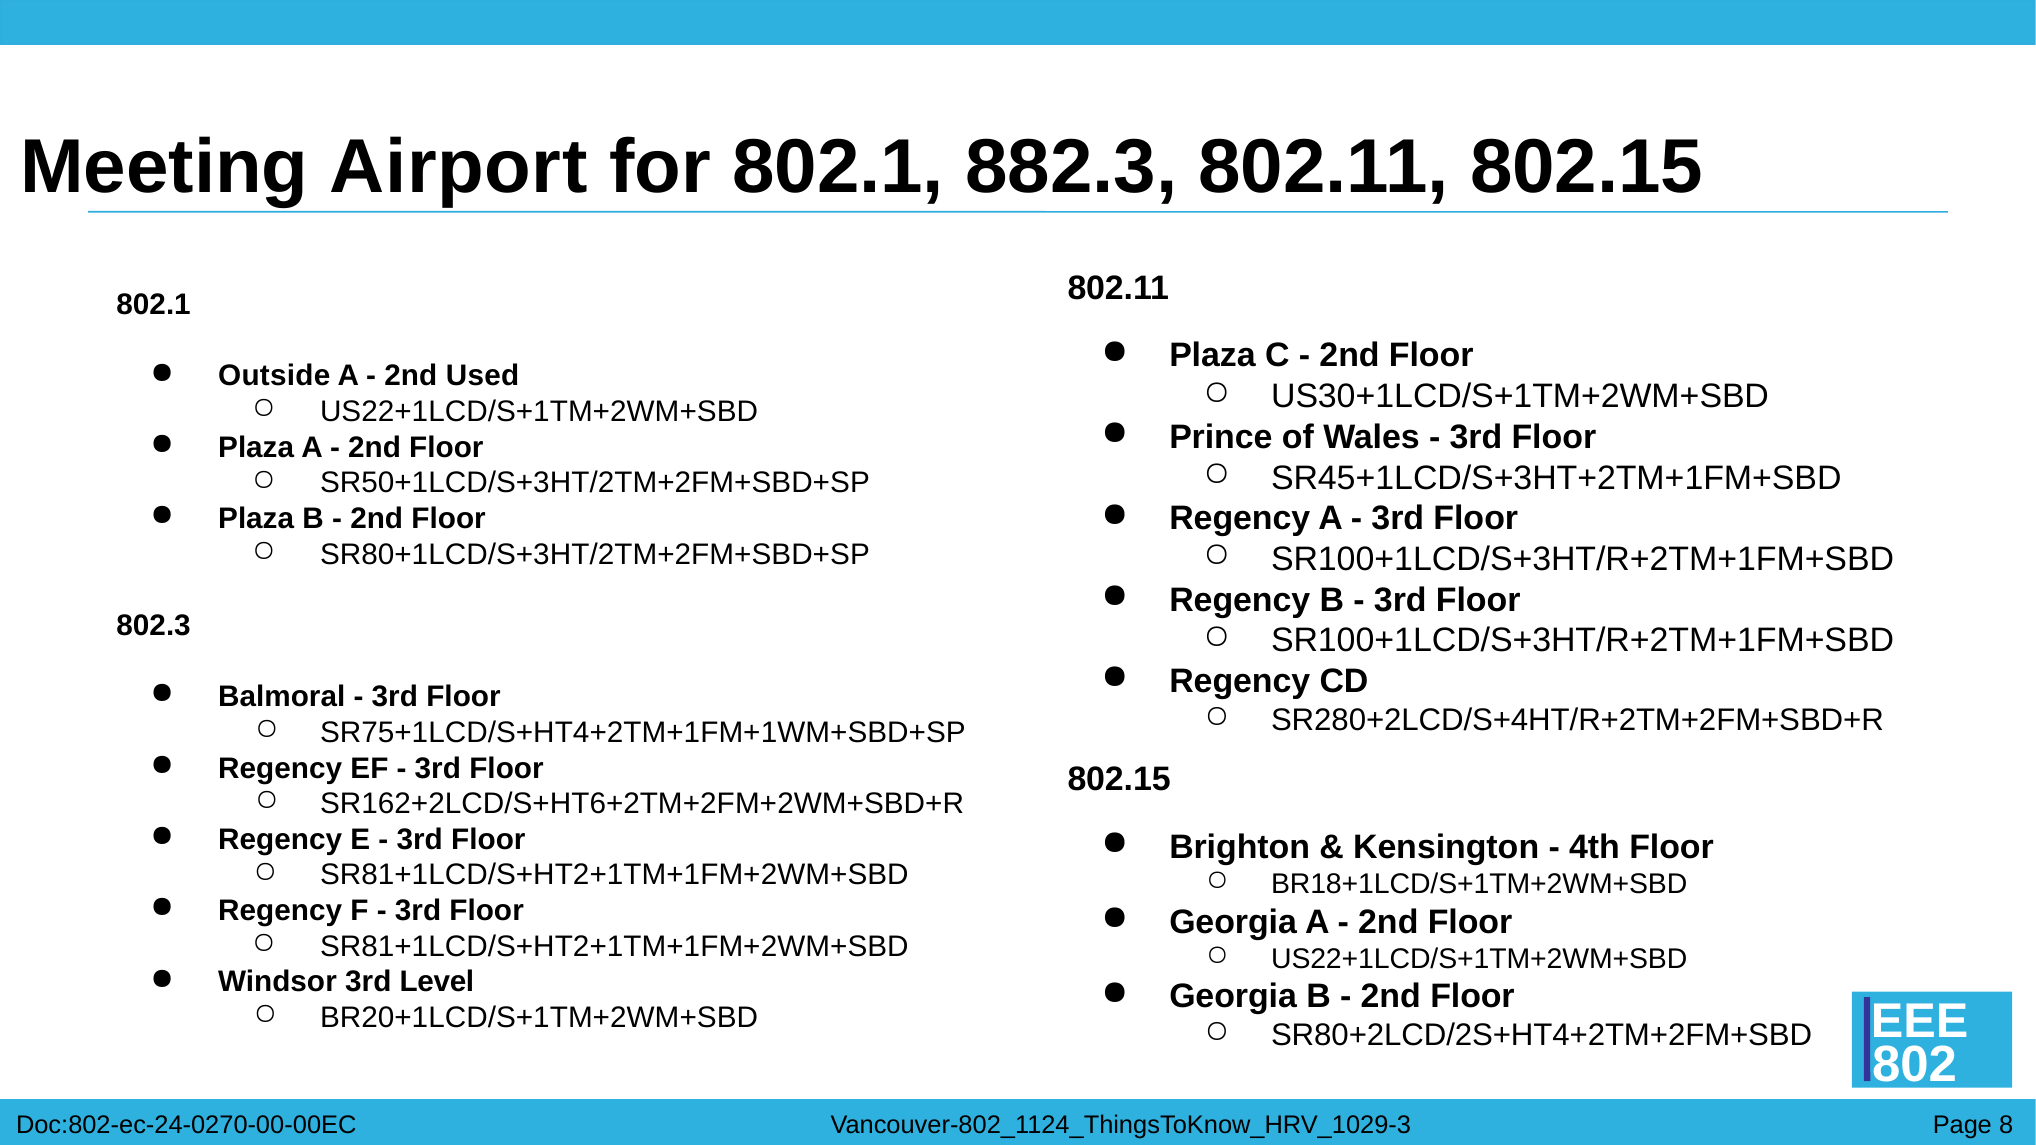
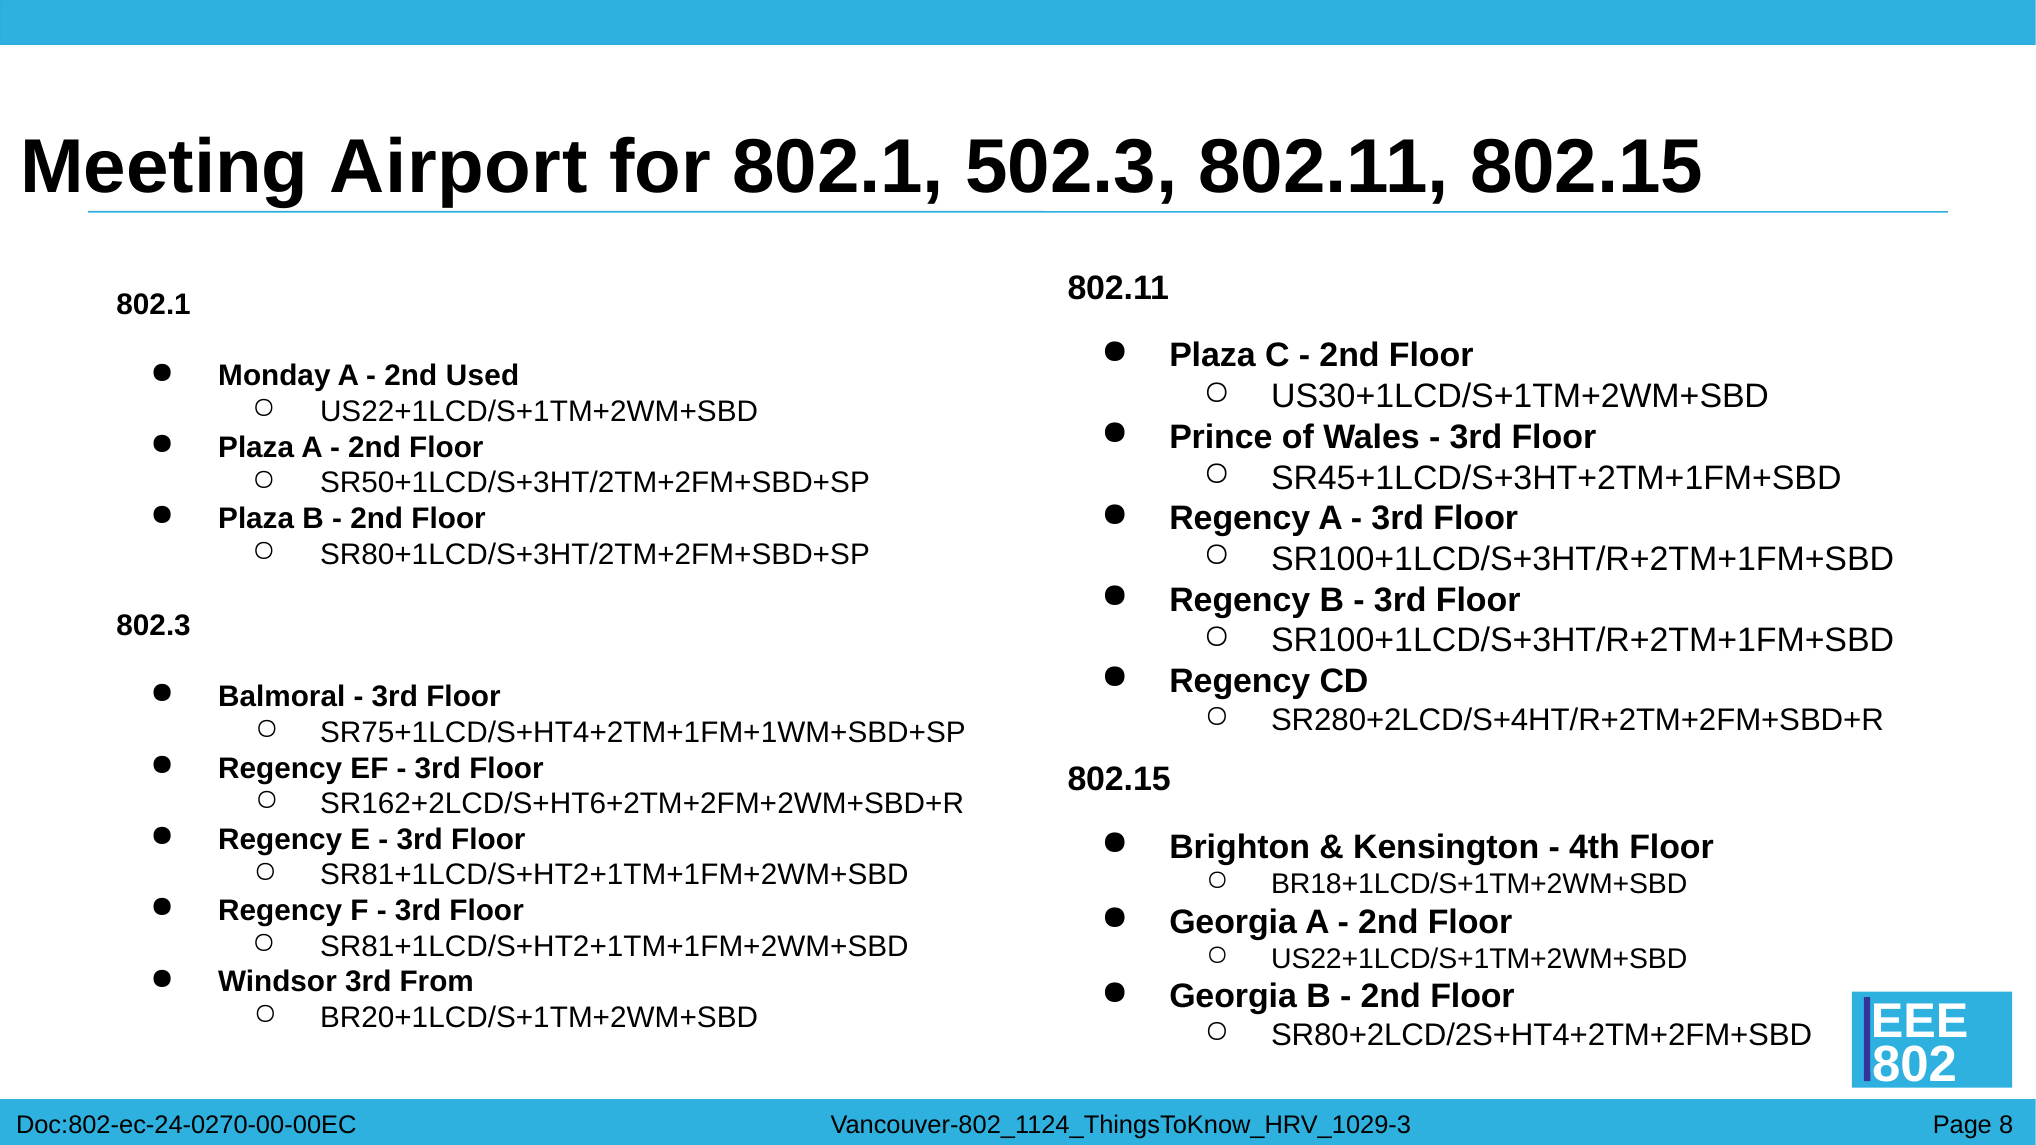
882.3: 882.3 -> 502.3 (1071, 167)
Outside: Outside -> Monday (274, 376)
Level: Level -> From (437, 982)
